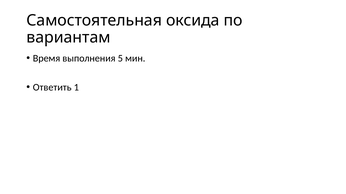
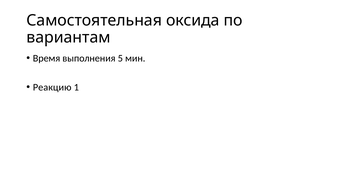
Ответить: Ответить -> Реакцию (52, 88)
